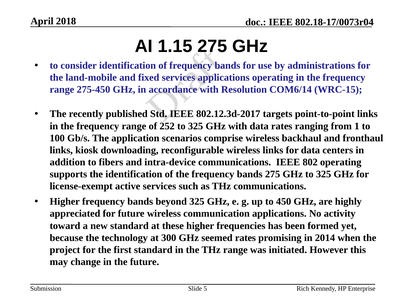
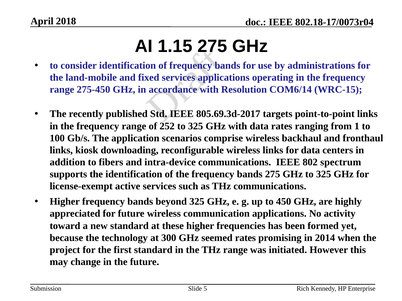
802.12.3d-2017: 802.12.3d-2017 -> 805.69.3d-2017 (228, 114)
802 operating: operating -> spectrum (341, 162)
